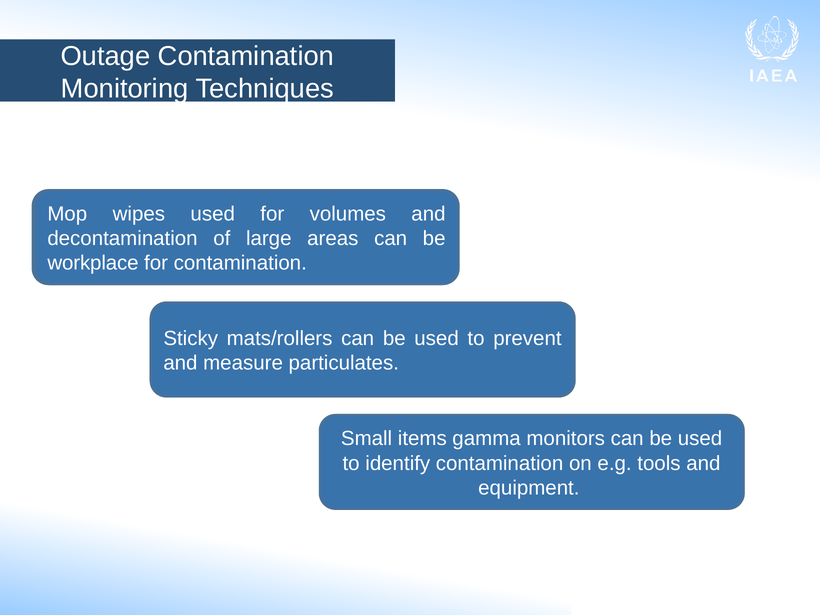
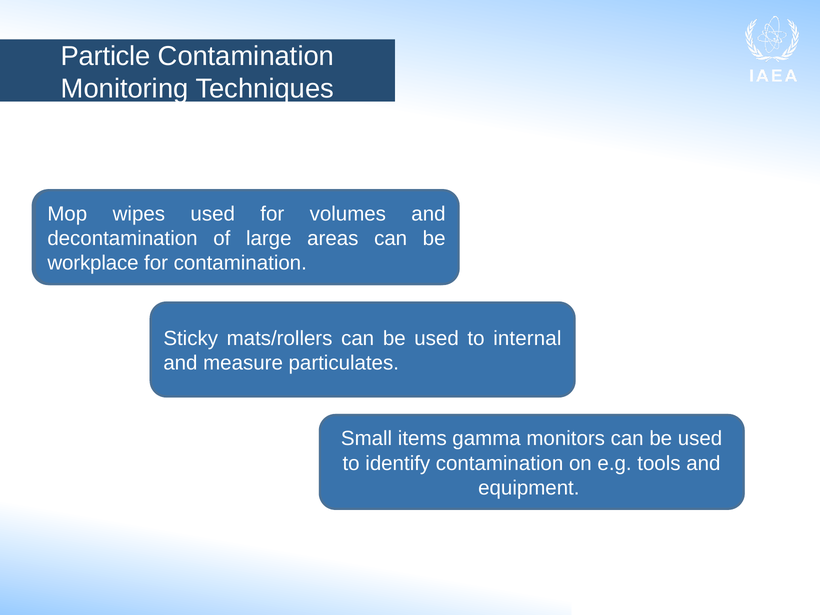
Outage: Outage -> Particle (106, 56)
prevent: prevent -> internal (527, 339)
